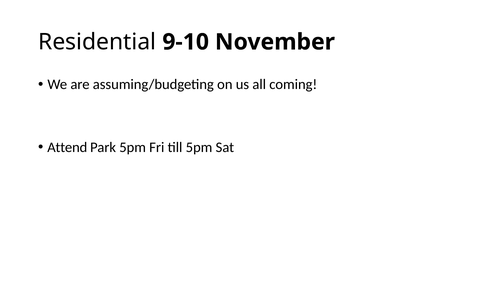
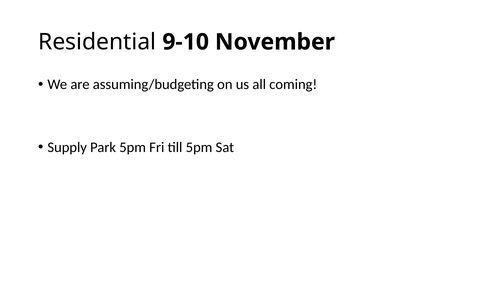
Attend: Attend -> Supply (67, 147)
